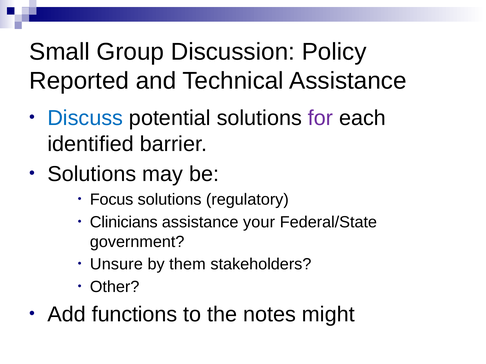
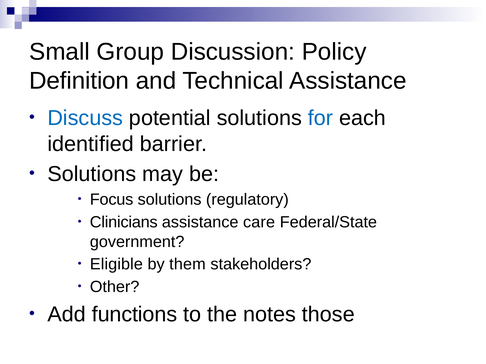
Reported: Reported -> Definition (79, 81)
for colour: purple -> blue (321, 118)
your: your -> care (259, 223)
Unsure: Unsure -> Eligible (116, 265)
might: might -> those (328, 315)
